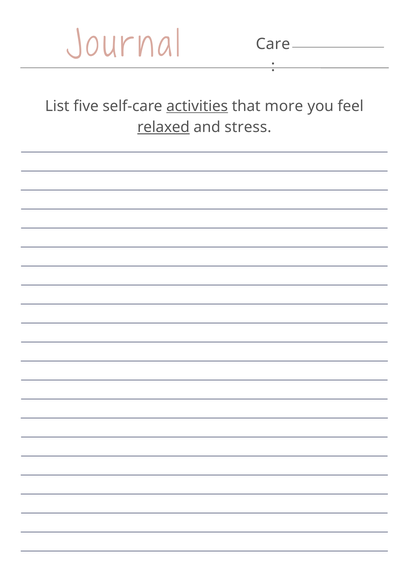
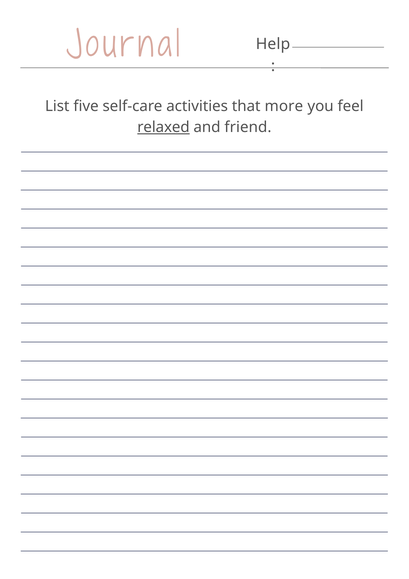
Care: Care -> Help (273, 44)
activities underline: present -> none (197, 106)
stress: stress -> friend (248, 127)
